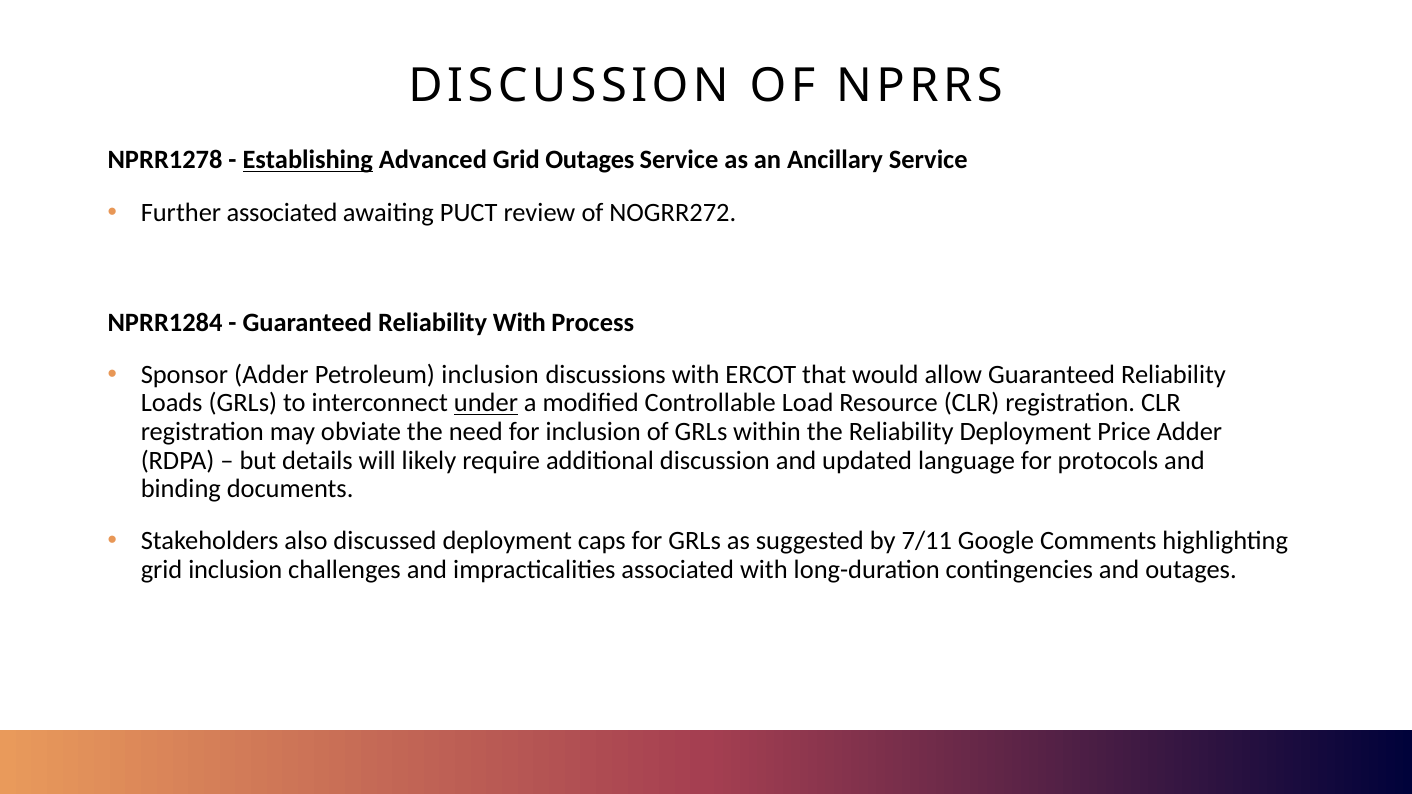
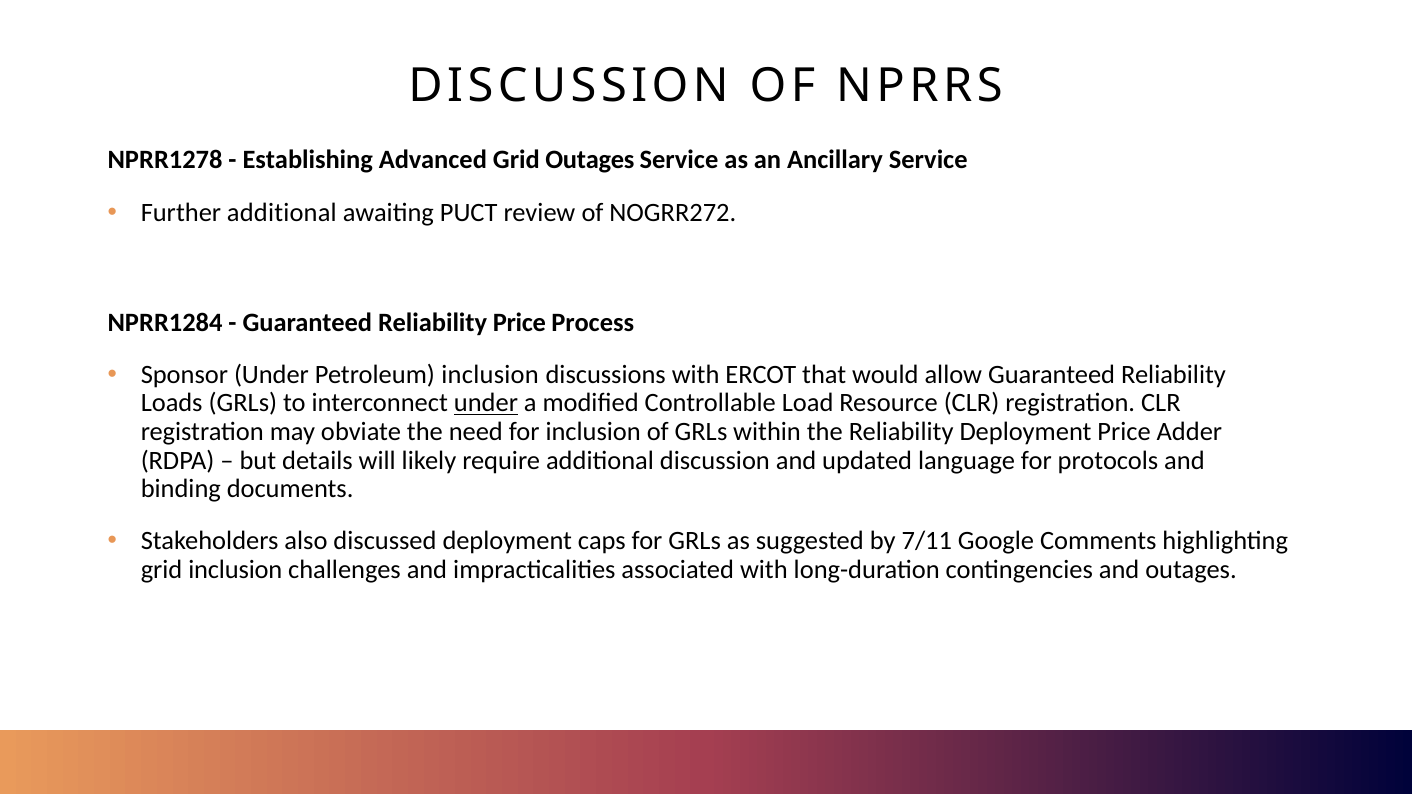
Establishing underline: present -> none (308, 160)
Further associated: associated -> additional (282, 212)
Reliability With: With -> Price (519, 323)
Sponsor Adder: Adder -> Under (271, 375)
